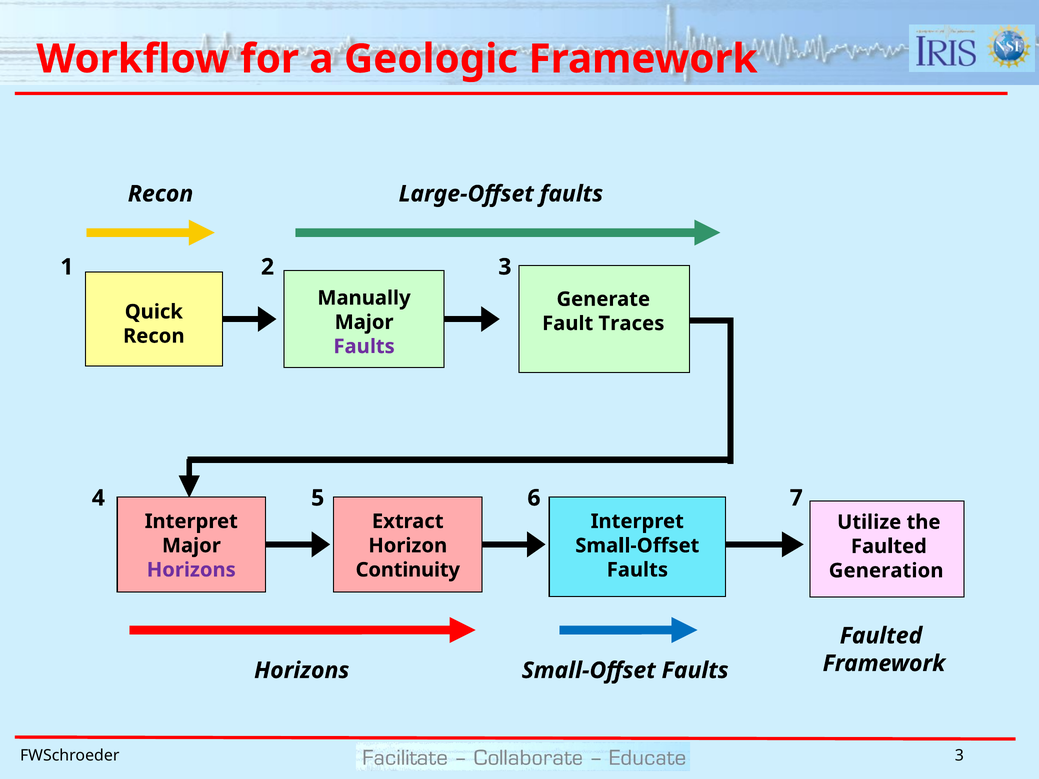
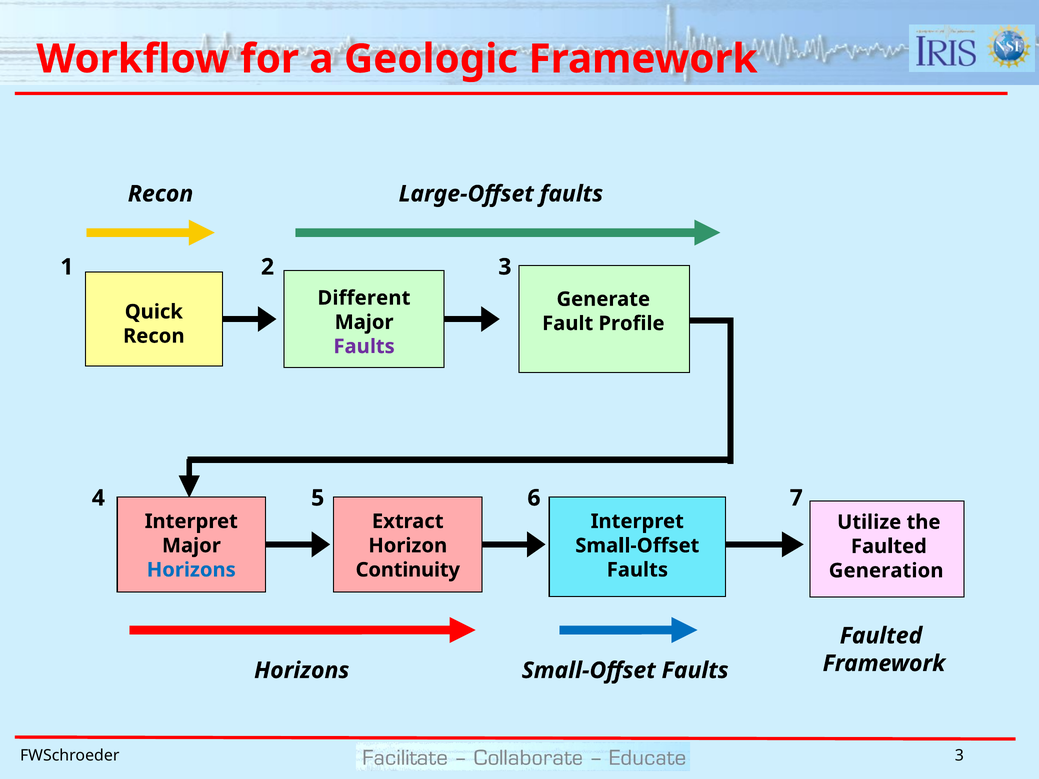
Manually: Manually -> Different (364, 298)
Traces: Traces -> Profile (632, 324)
Horizons colour: purple -> blue (191, 570)
